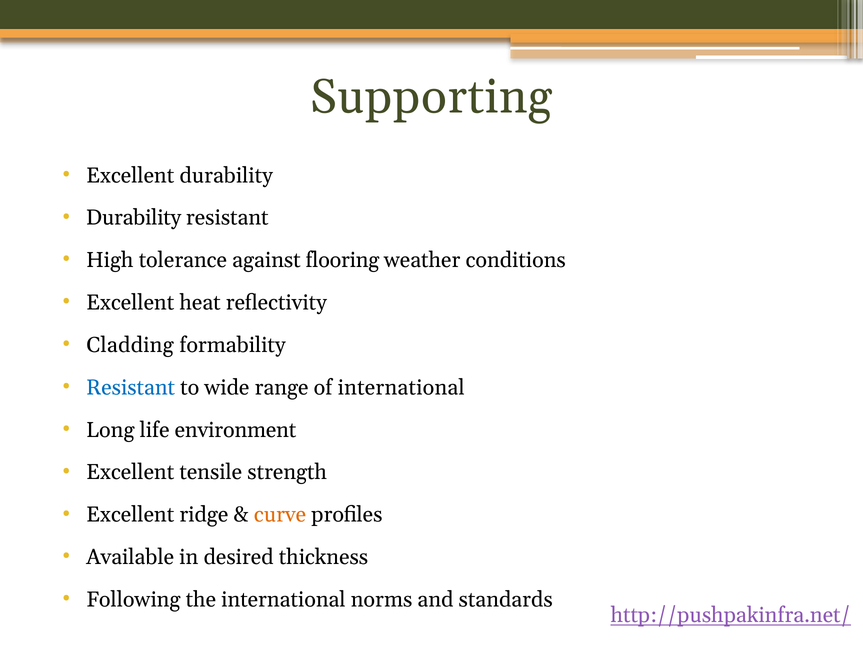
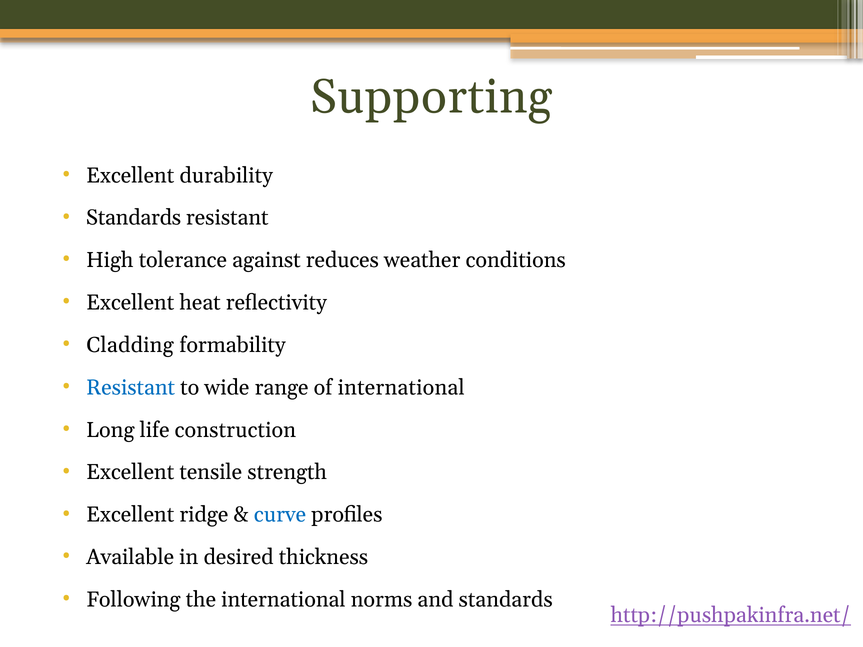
Durability: Durability -> Standards (134, 218)
flooring: flooring -> reduces (342, 260)
environment: environment -> construction (235, 430)
curve colour: orange -> blue (280, 515)
